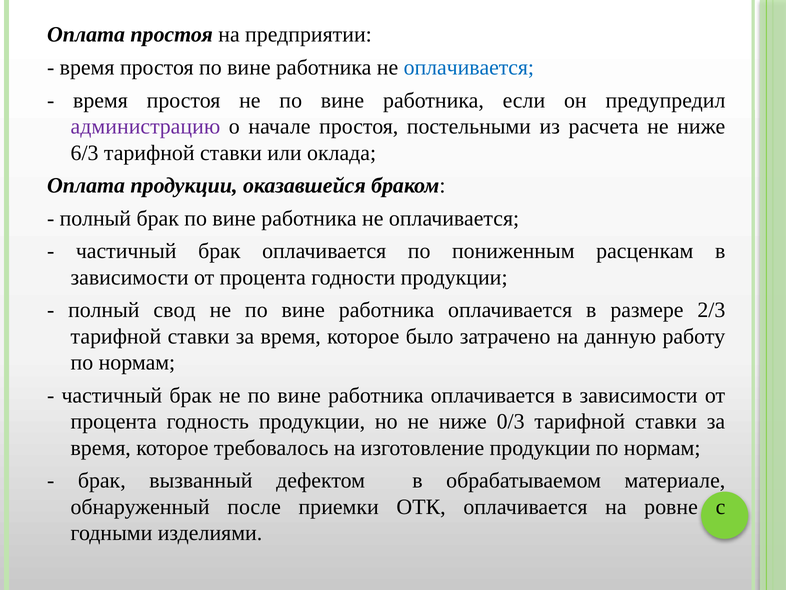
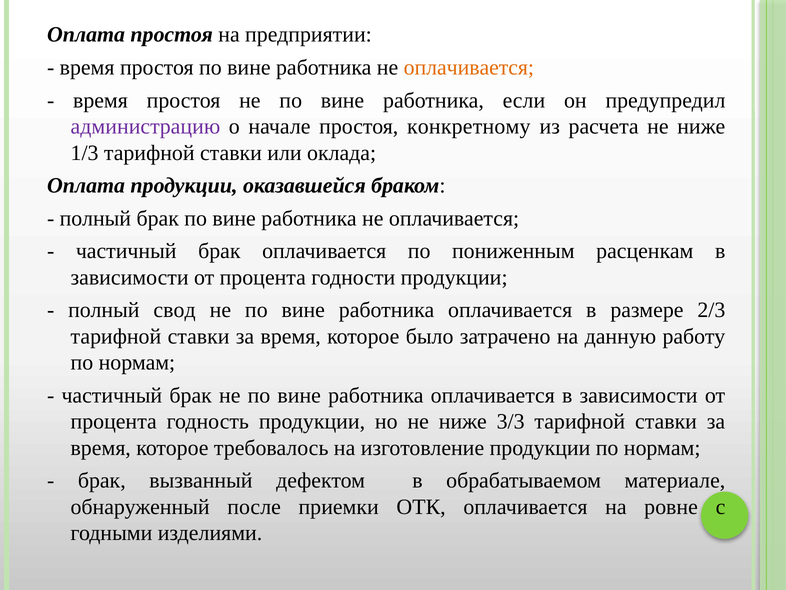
оплачивается colour: blue -> orange (469, 67)
постельными: постельными -> конкретному (469, 126)
6/3: 6/3 -> 1/3 (85, 153)
0/3: 0/3 -> 3/3 (511, 421)
